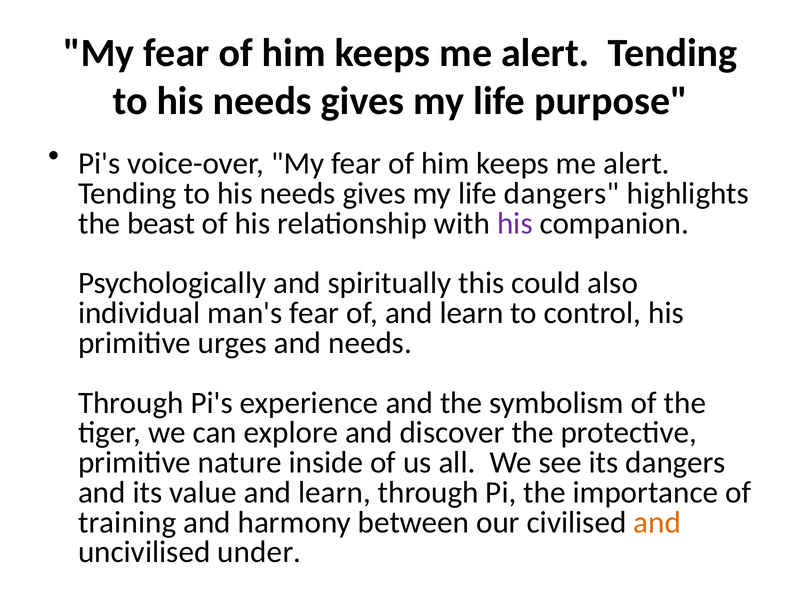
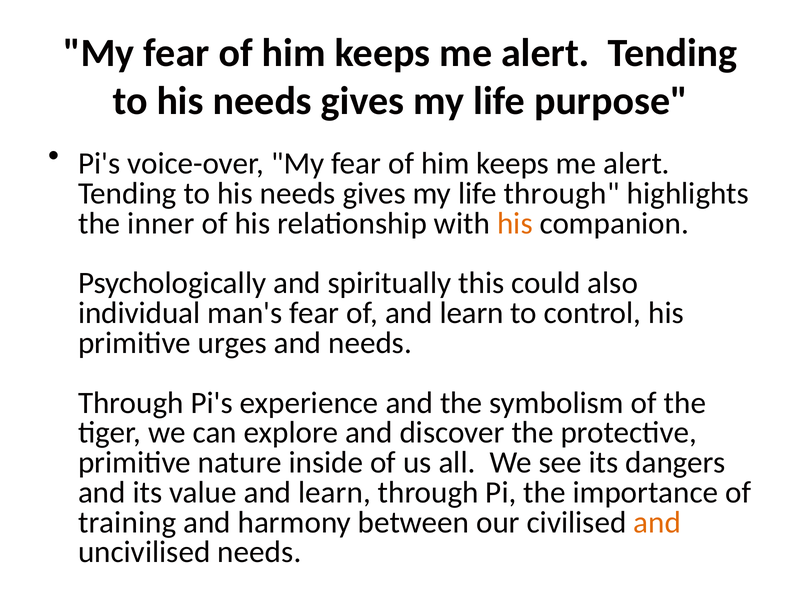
life dangers: dangers -> through (562, 194)
beast: beast -> inner (161, 224)
his colour: purple -> orange (515, 224)
uncivilised under: under -> needs (259, 553)
